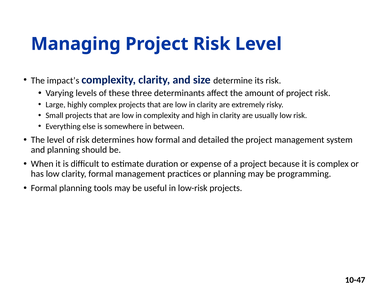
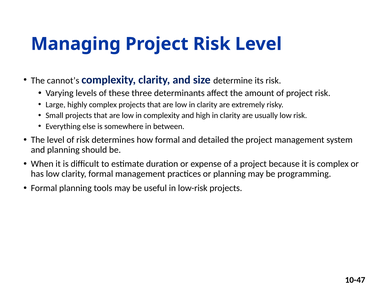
impact’s: impact’s -> cannot’s (63, 81)
